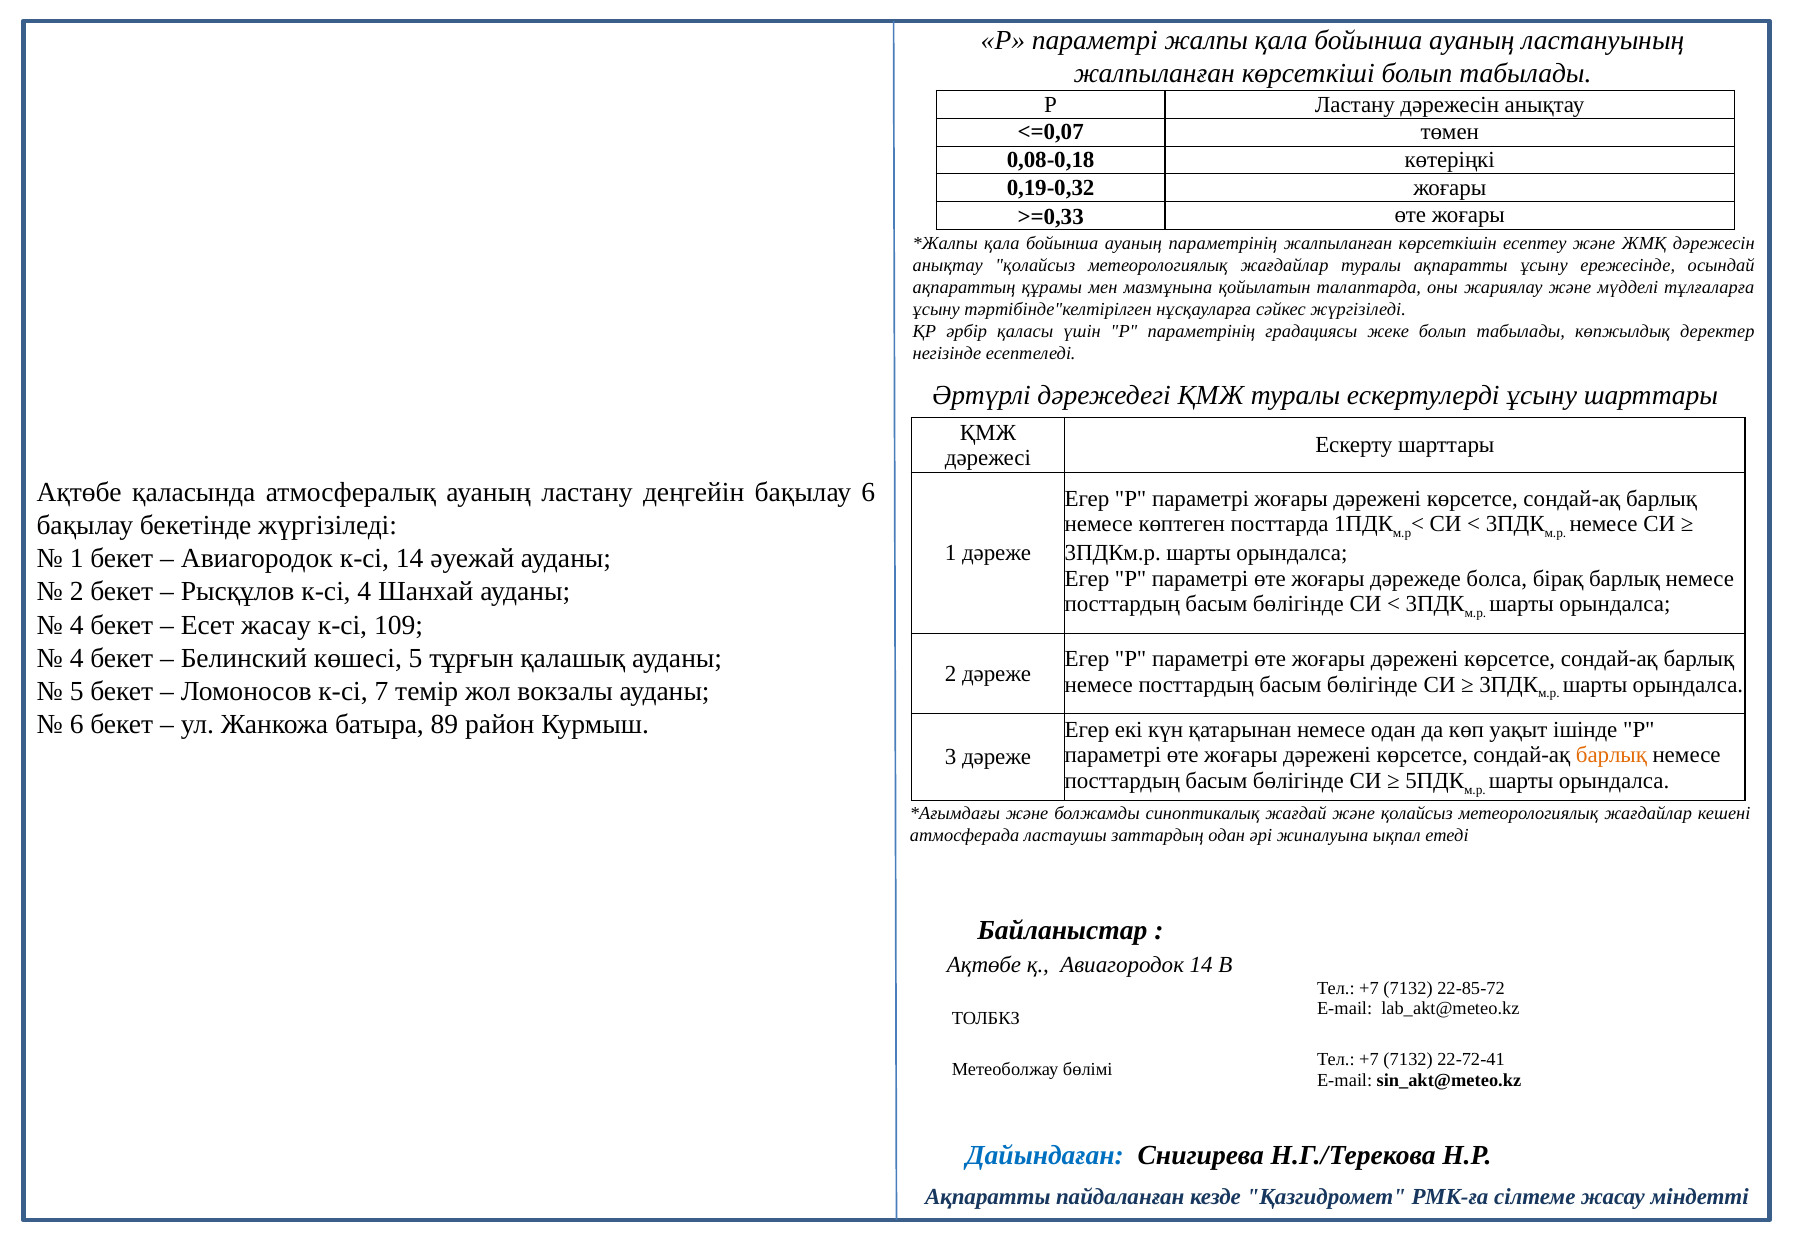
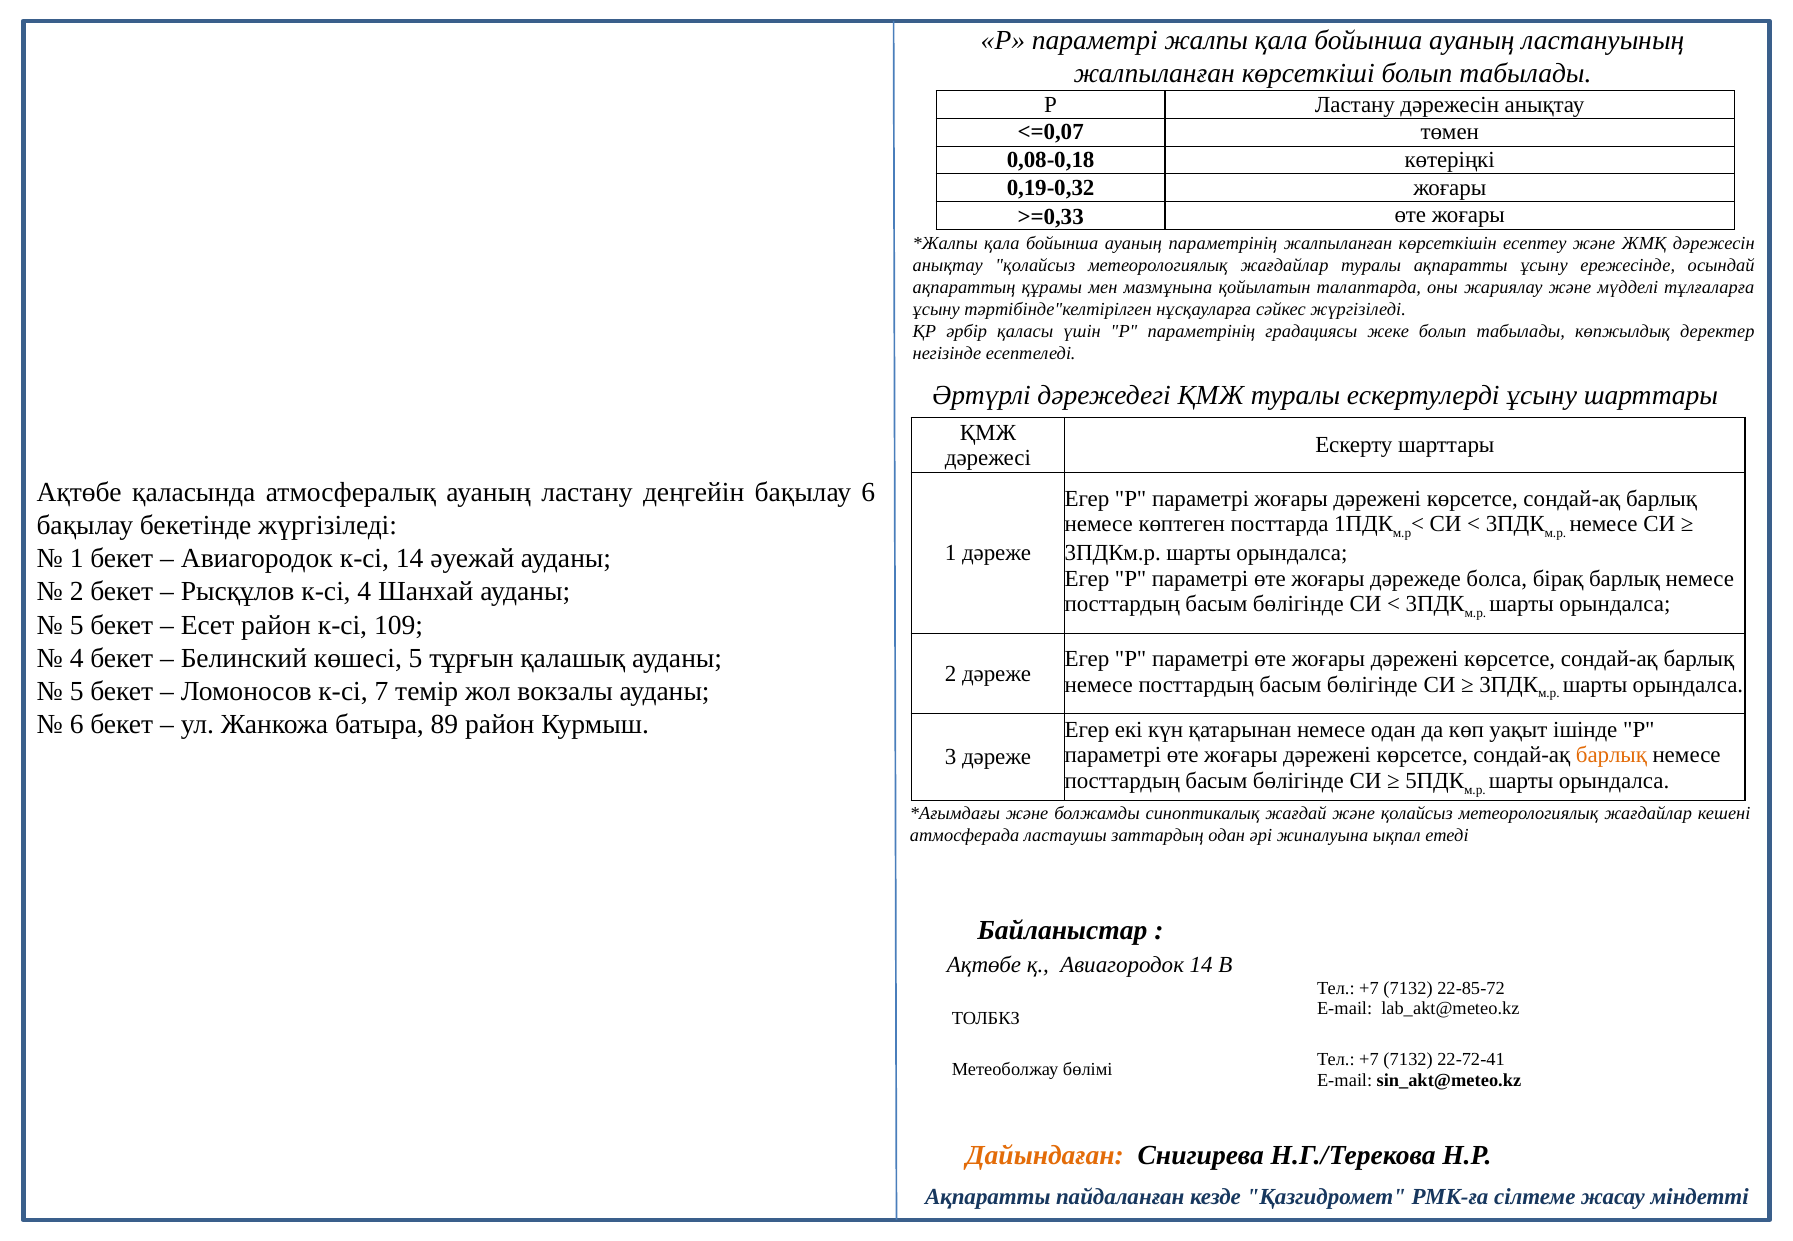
4: 4 -> 5 (77, 625)
Есет жасау: жасау -> район (276, 625)
Дайындаған colour: blue -> orange (1045, 1156)
